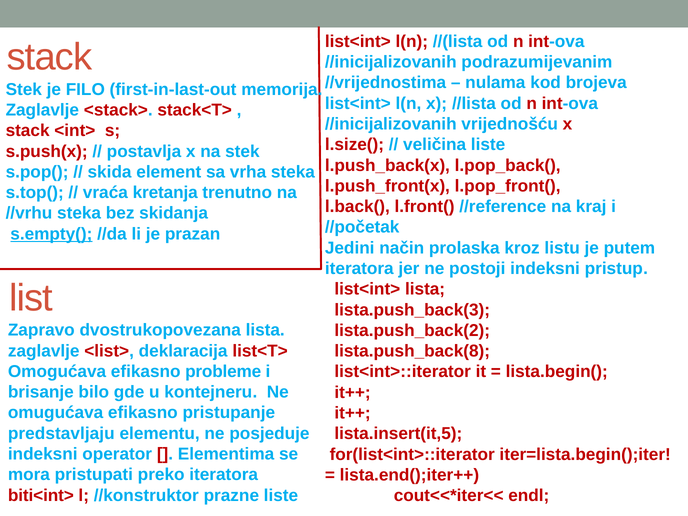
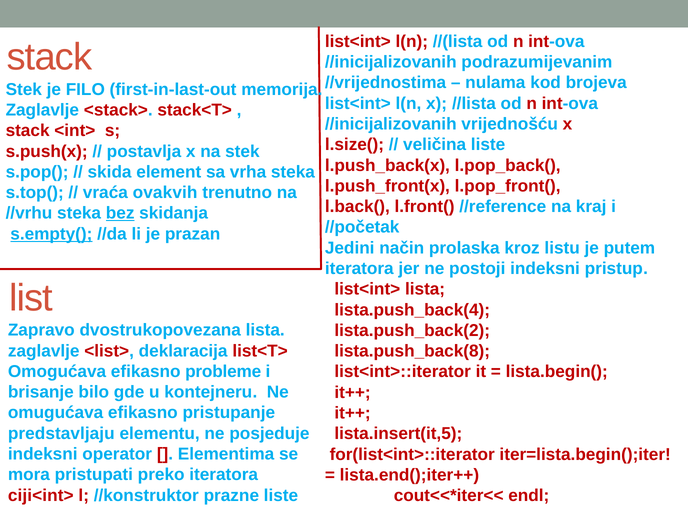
kretanja: kretanja -> ovakvih (165, 193)
bez underline: none -> present (120, 213)
lista.push_back(3: lista.push_back(3 -> lista.push_back(4 (412, 310)
biti<int>: biti<int> -> ciji<int> (41, 495)
